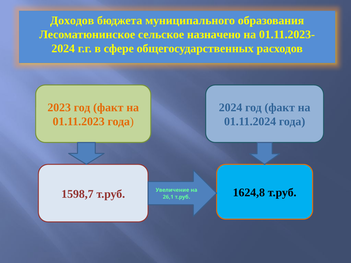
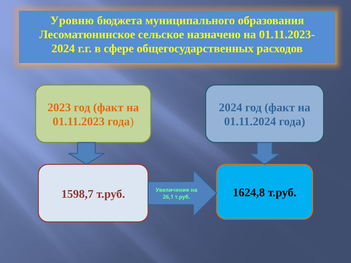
Доходов: Доходов -> Уровню (72, 21)
